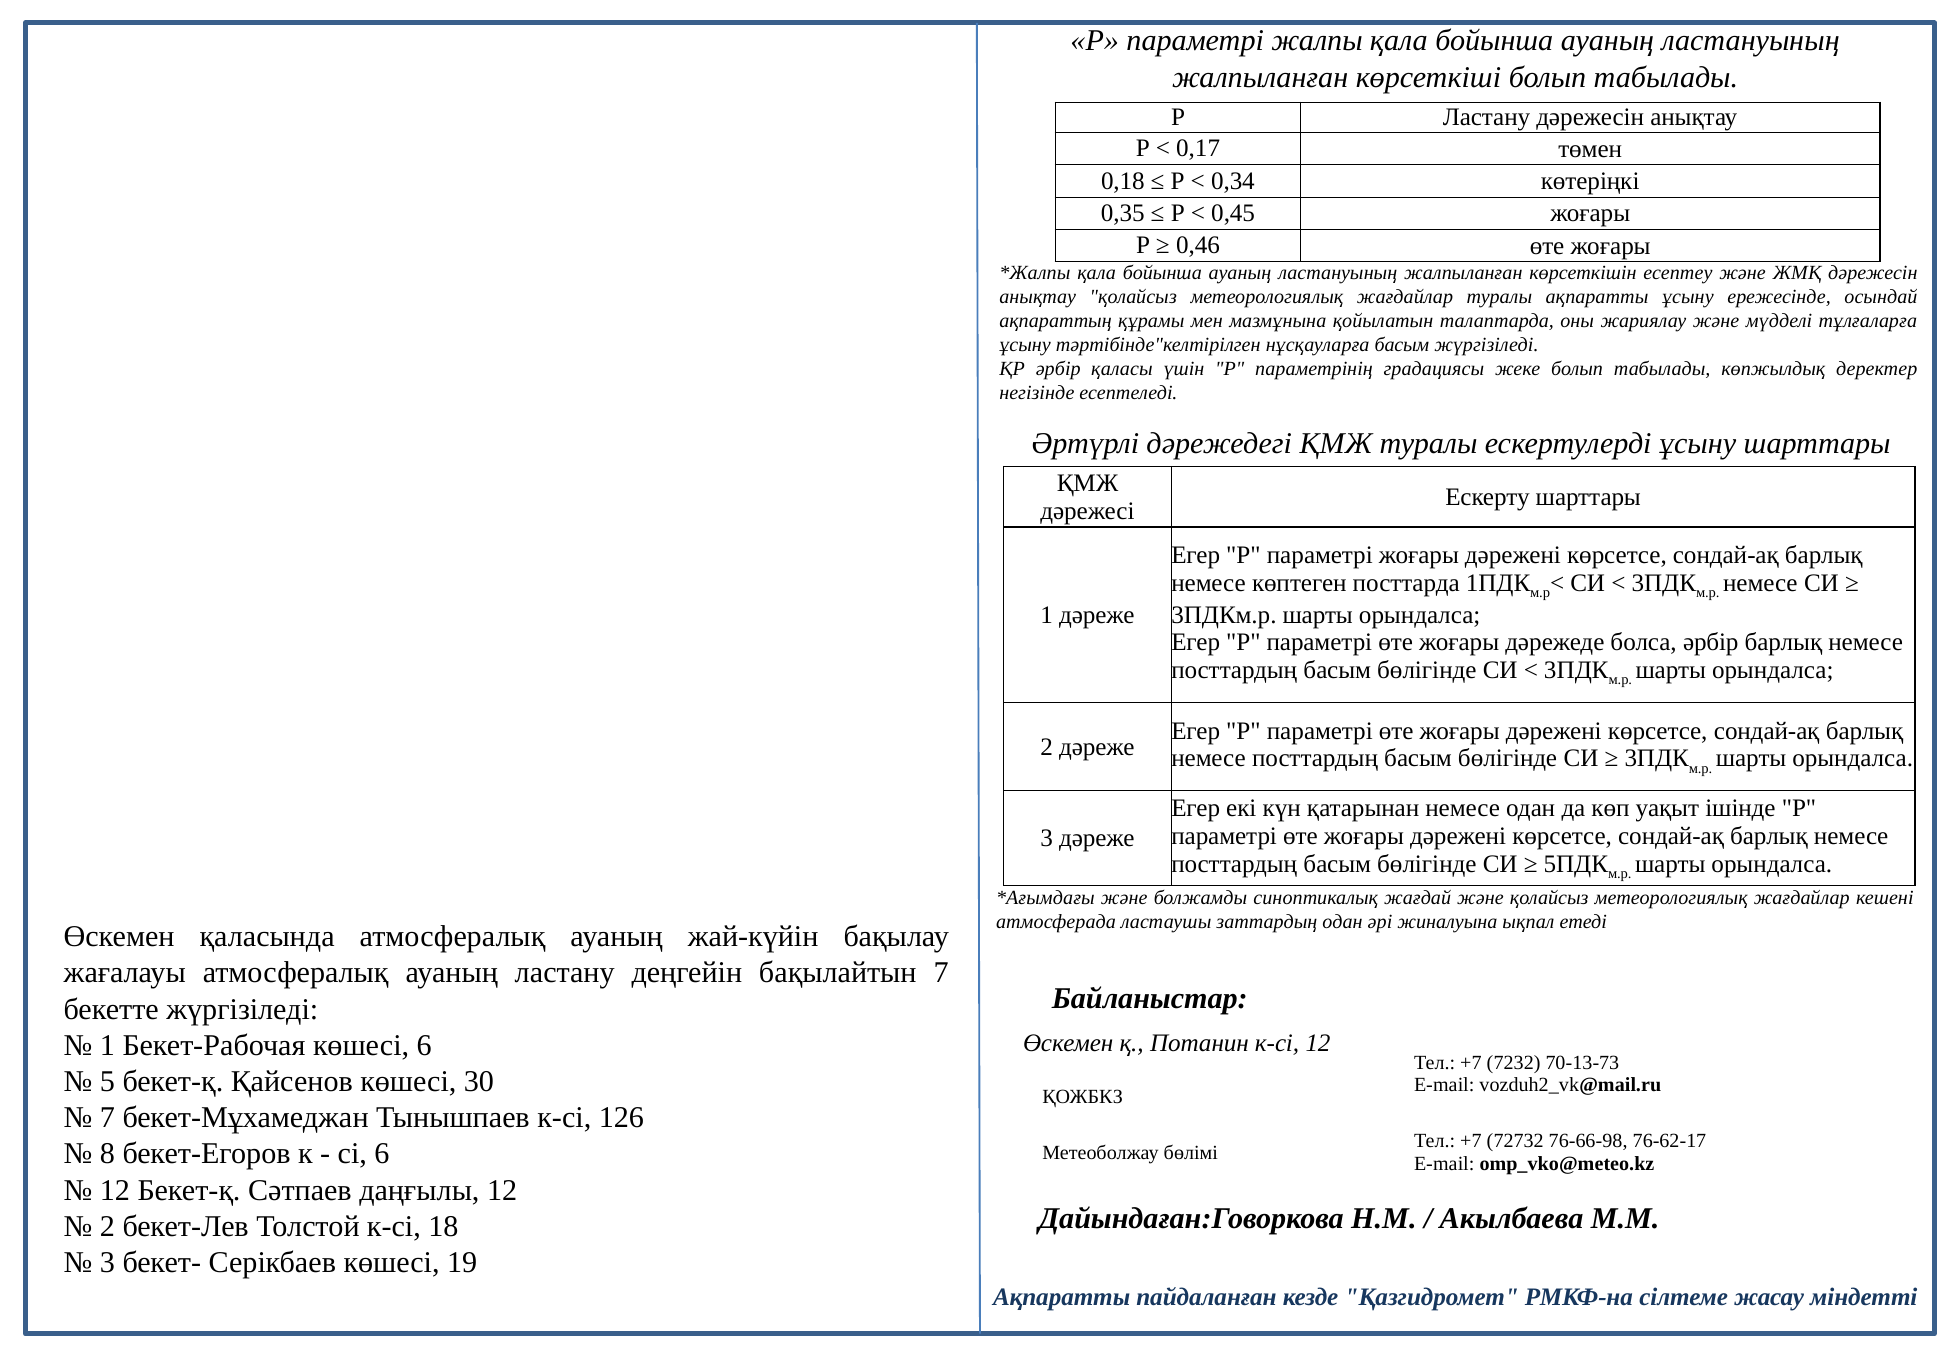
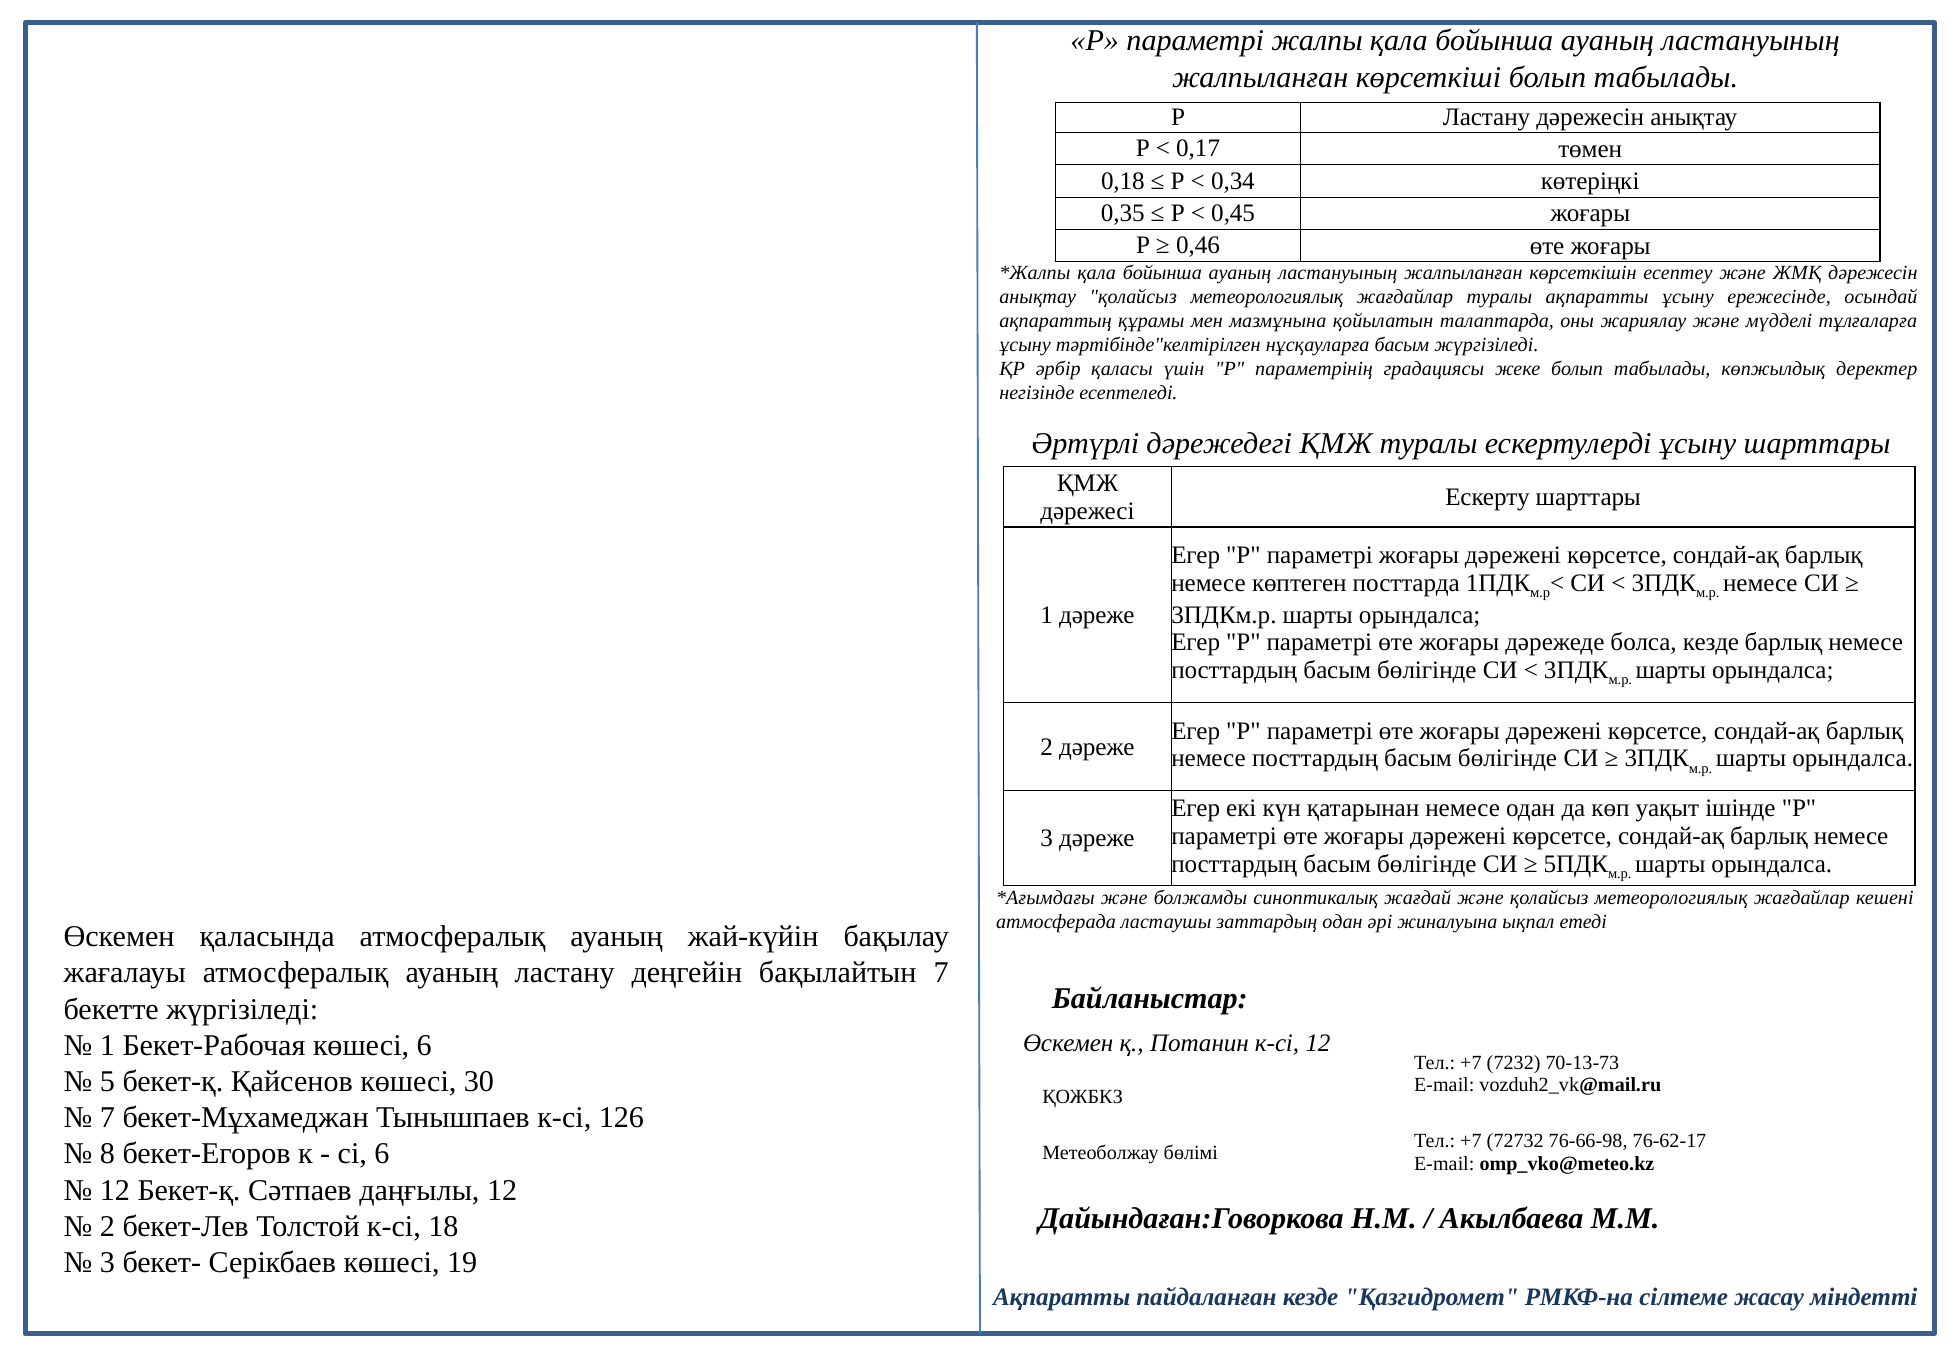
болса әрбір: әрбір -> кезде (1711, 643)
